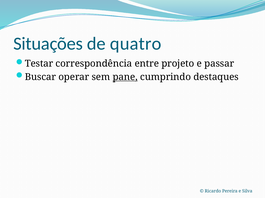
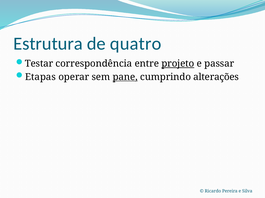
Situações: Situações -> Estrutura (48, 44)
projeto underline: none -> present (178, 64)
Buscar: Buscar -> Etapas (40, 77)
destaques: destaques -> alterações (216, 77)
